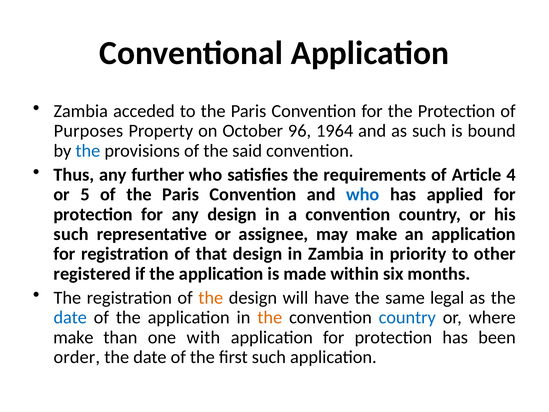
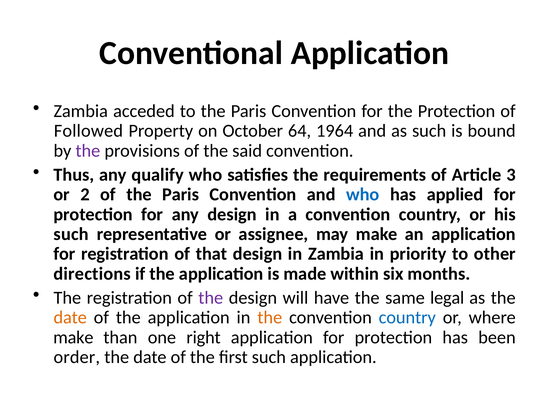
Purposes: Purposes -> Followed (88, 131)
96: 96 -> 64 (300, 131)
the colour: blue -> purple (88, 151)
further: further -> qualify (158, 175)
4: 4 -> 3 (511, 175)
5: 5 -> 2 (85, 194)
registered: registered -> directions (92, 274)
the colour: orange -> purple (211, 298)
date colour: blue -> orange (70, 317)
with: with -> right (204, 337)
